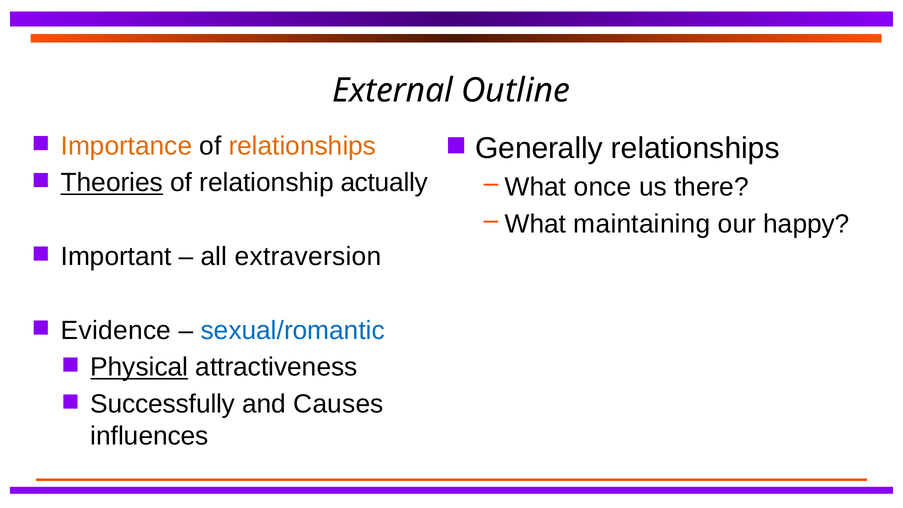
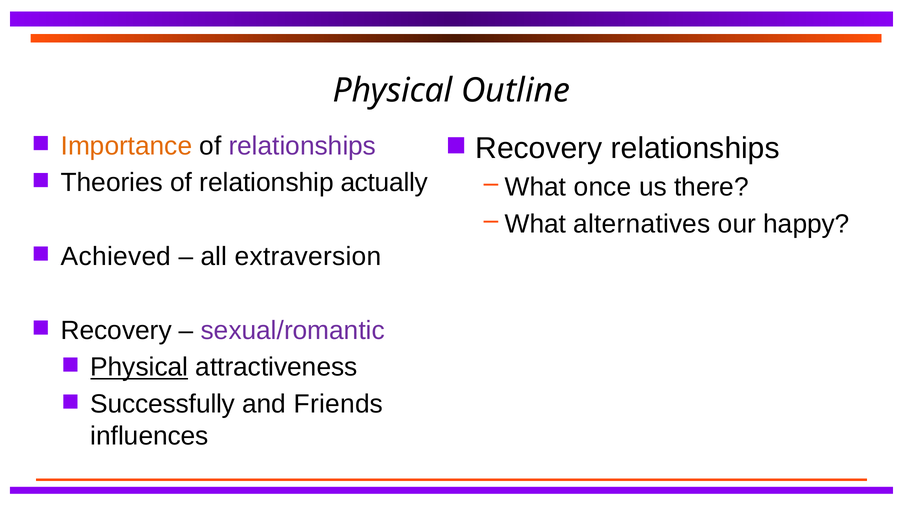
External: External -> Physical (393, 91)
relationships colour: orange -> purple (302, 146)
Generally: Generally -> Recovery (539, 148)
Theories underline: present -> none (112, 183)
maintaining: maintaining -> alternatives (642, 224)
Important: Important -> Achieved (116, 257)
Evidence: Evidence -> Recovery (116, 330)
sexual/romantic colour: blue -> purple (293, 330)
Causes: Causes -> Friends (338, 404)
